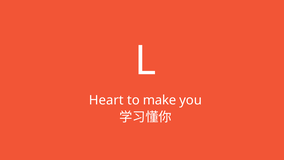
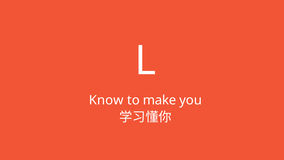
Heart: Heart -> Know (106, 100)
